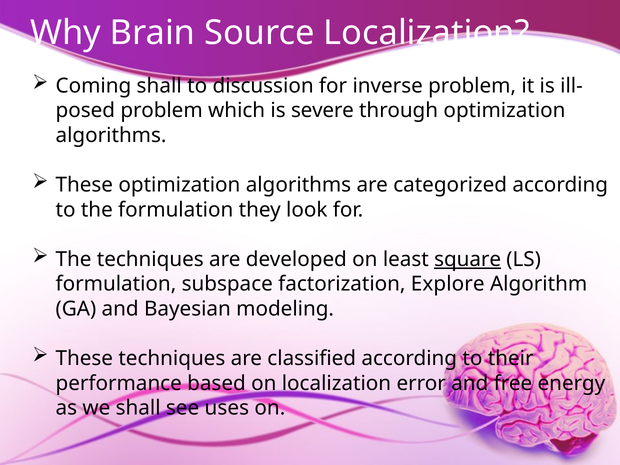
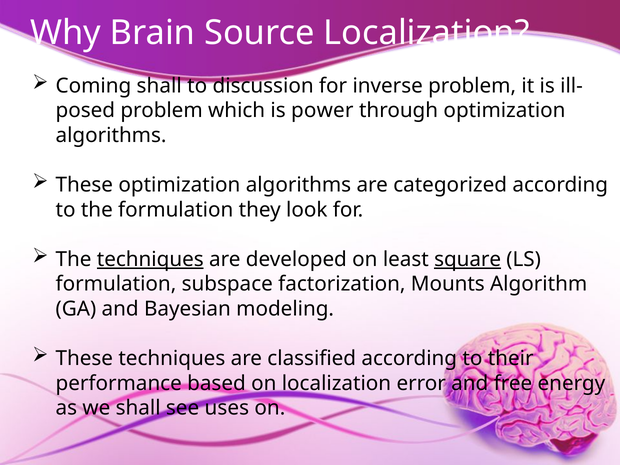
severe: severe -> power (322, 111)
techniques underline: none -> present (150, 259)
Explore: Explore -> Mounts (448, 284)
